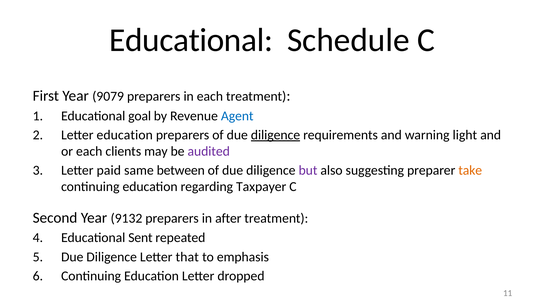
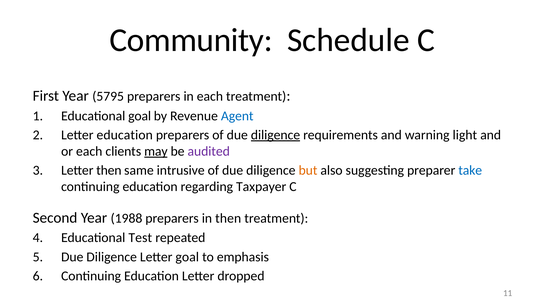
Educational: Educational -> Community (191, 40)
9079: 9079 -> 5795 (108, 96)
may underline: none -> present (156, 151)
Letter paid: paid -> then (109, 170)
between: between -> intrusive (181, 170)
but colour: purple -> orange (308, 170)
take colour: orange -> blue (470, 170)
9132: 9132 -> 1988 (126, 218)
in after: after -> then (228, 218)
Sent: Sent -> Test (140, 237)
Letter that: that -> goal (187, 257)
